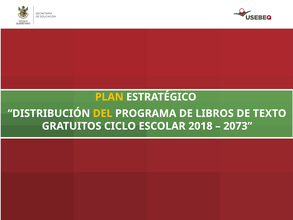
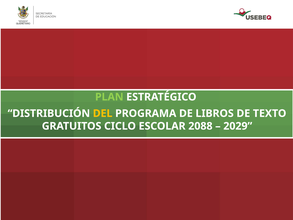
PLAN colour: yellow -> light green (109, 97)
2018: 2018 -> 2088 (200, 126)
2073: 2073 -> 2029 (238, 126)
